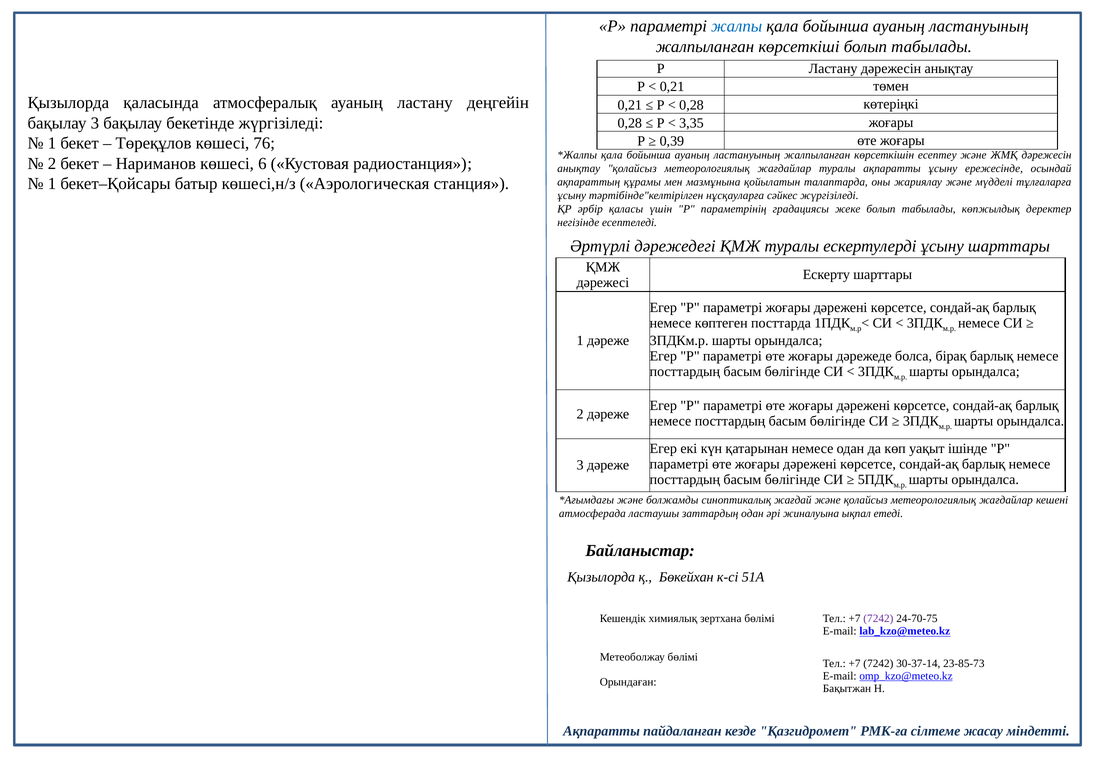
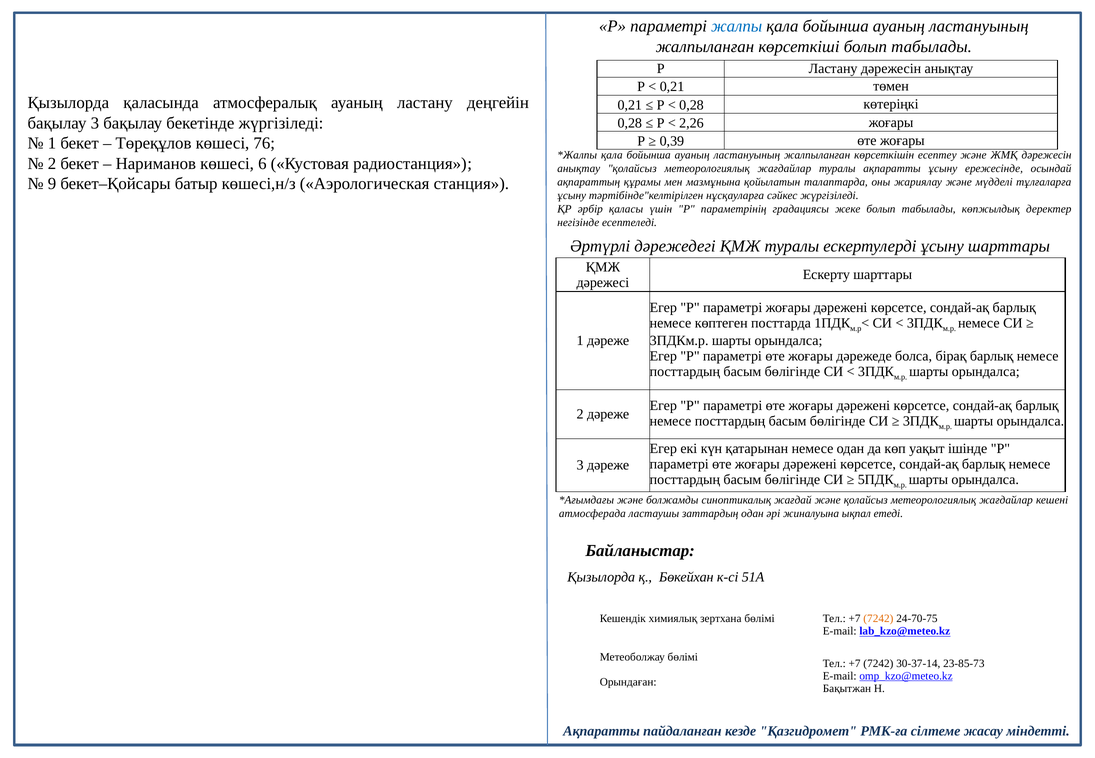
3,35: 3,35 -> 2,26 (691, 123)
1: 1 -> 9 (52, 184)
7242 colour: purple -> orange (878, 619)
